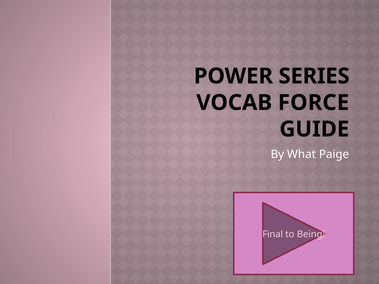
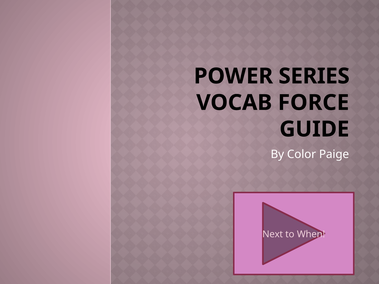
What: What -> Color (302, 154)
Final: Final -> Next (273, 234)
Being: Being -> When (311, 234)
